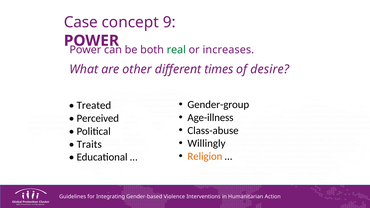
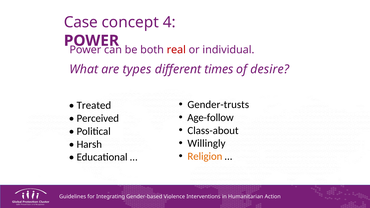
9: 9 -> 4 (169, 22)
real colour: green -> red (176, 50)
increases: increases -> individual (228, 50)
other: other -> types (137, 69)
Gender-group: Gender-group -> Gender-trusts (218, 105)
Age-illness: Age-illness -> Age-follow (210, 118)
Class-abuse: Class-abuse -> Class-about (213, 131)
Traits: Traits -> Harsh (89, 144)
